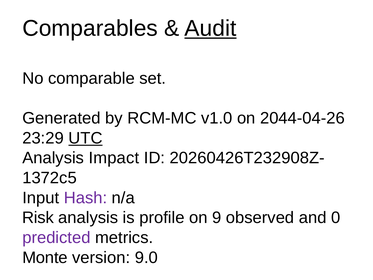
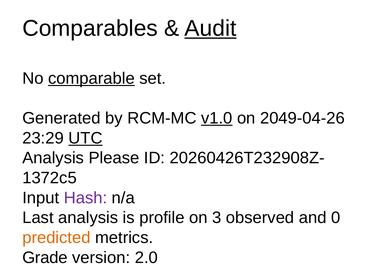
comparable underline: none -> present (91, 78)
v1.0 underline: none -> present (217, 118)
2044-04-26: 2044-04-26 -> 2049-04-26 (302, 118)
Impact: Impact -> Please (114, 158)
Risk: Risk -> Last (38, 218)
9: 9 -> 3 (217, 218)
predicted colour: purple -> orange (56, 237)
Monte: Monte -> Grade (45, 257)
9.0: 9.0 -> 2.0 (146, 257)
